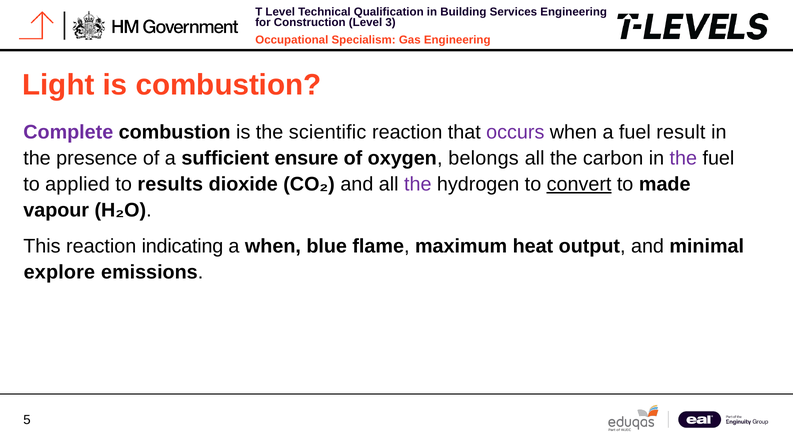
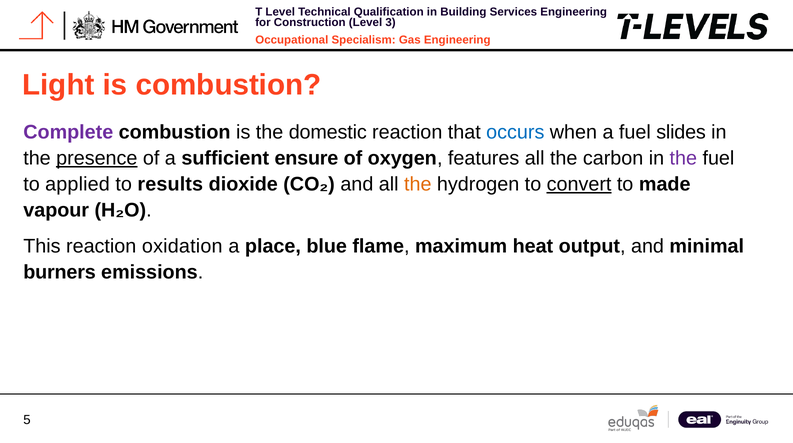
scientific: scientific -> domestic (328, 132)
occurs colour: purple -> blue (515, 132)
result: result -> slides (681, 132)
presence underline: none -> present (97, 158)
belongs: belongs -> features (484, 158)
the colour: purple -> orange (418, 184)
indicating: indicating -> oxidation (182, 246)
a when: when -> place (273, 246)
explore: explore -> burners (60, 272)
